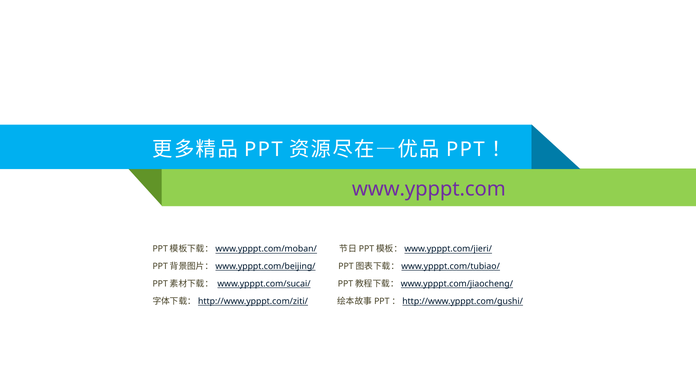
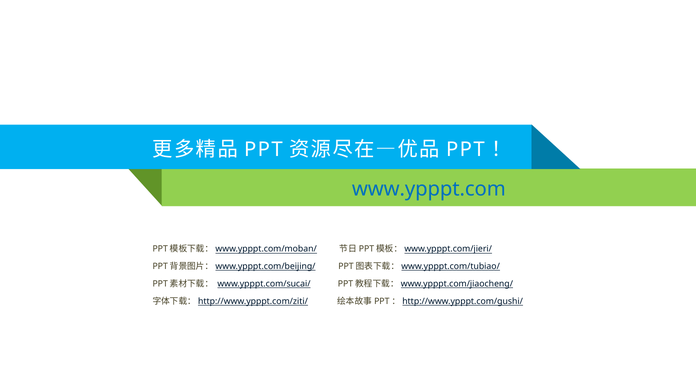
www.ypppt.com colour: purple -> blue (429, 189)
